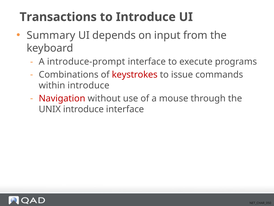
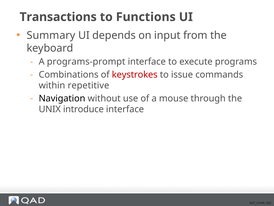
to Introduce: Introduce -> Functions (146, 17)
introduce-prompt: introduce-prompt -> programs-prompt (86, 62)
within introduce: introduce -> repetitive (88, 85)
Navigation colour: red -> black (62, 98)
